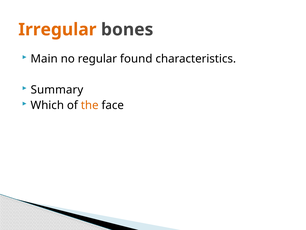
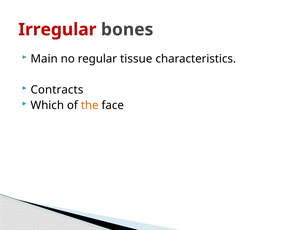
Irregular colour: orange -> red (57, 30)
found: found -> tissue (136, 59)
Summary: Summary -> Contracts (57, 90)
